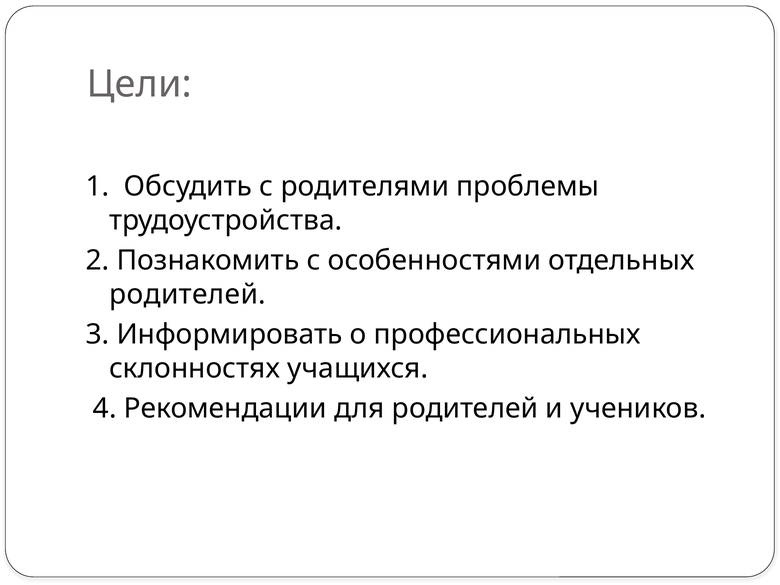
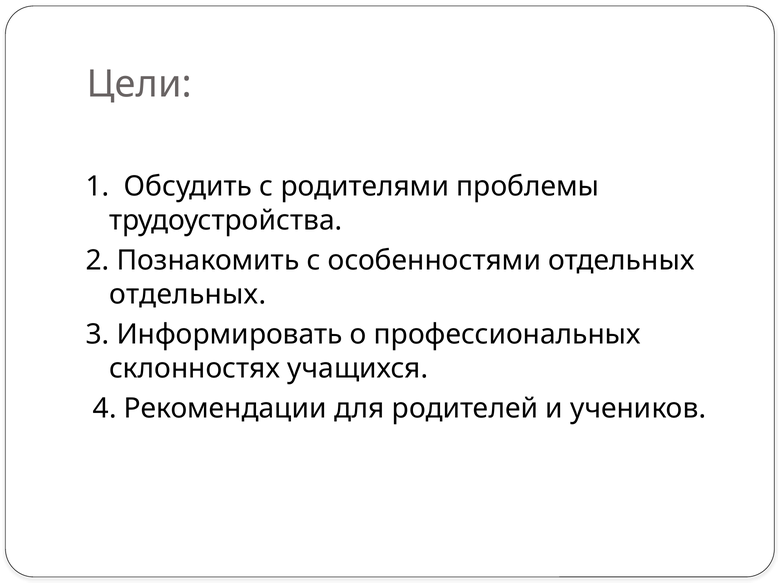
родителей: родителей -> отдельных (188, 294)
